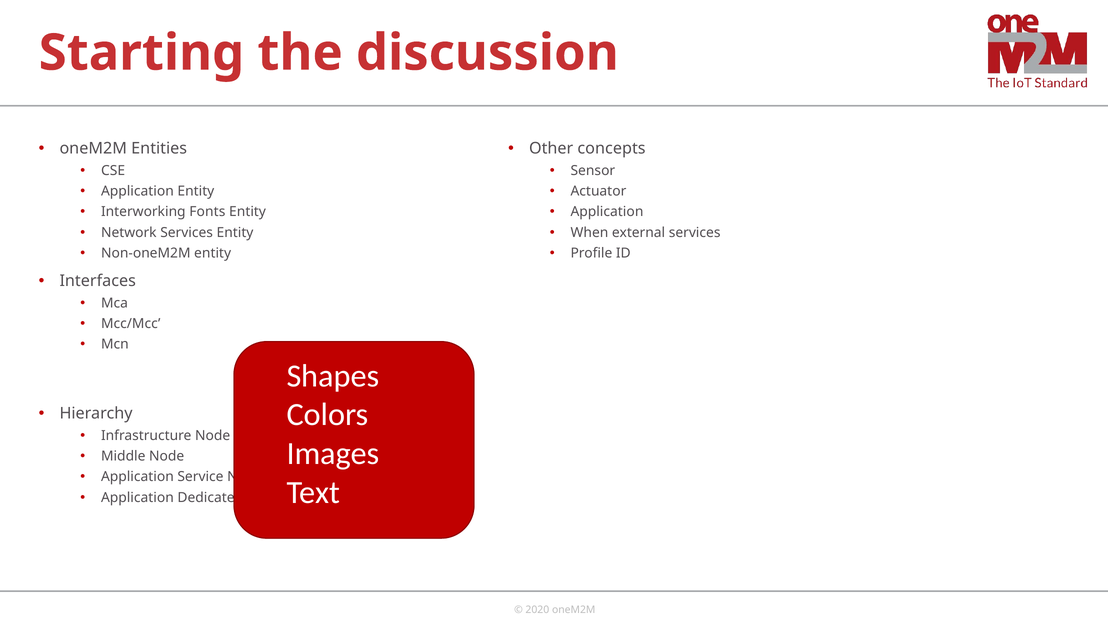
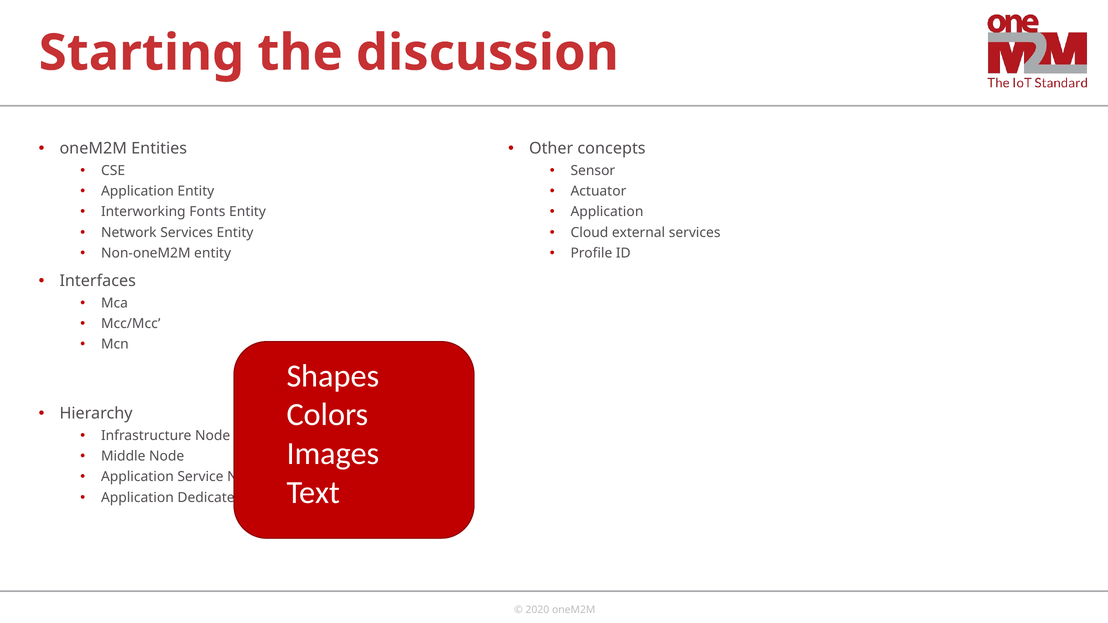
When: When -> Cloud (589, 233)
